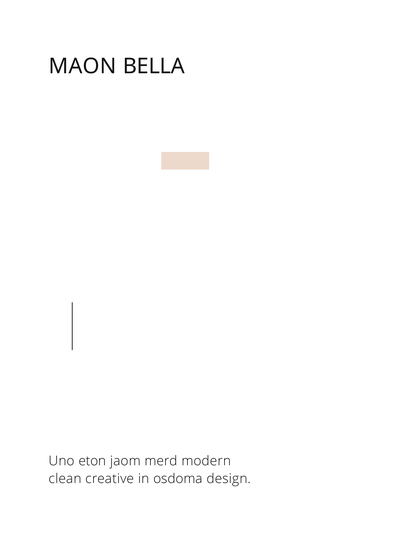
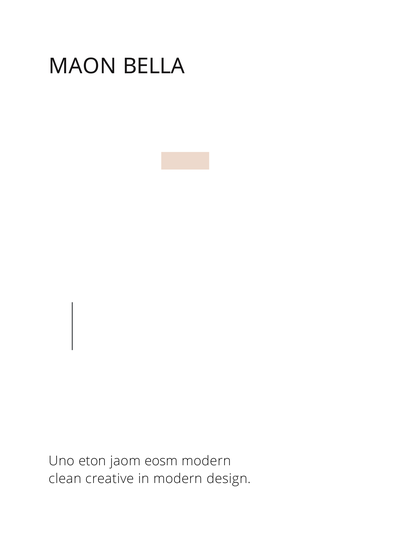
merd: merd -> eosm (161, 461)
in osdoma: osdoma -> modern (178, 479)
